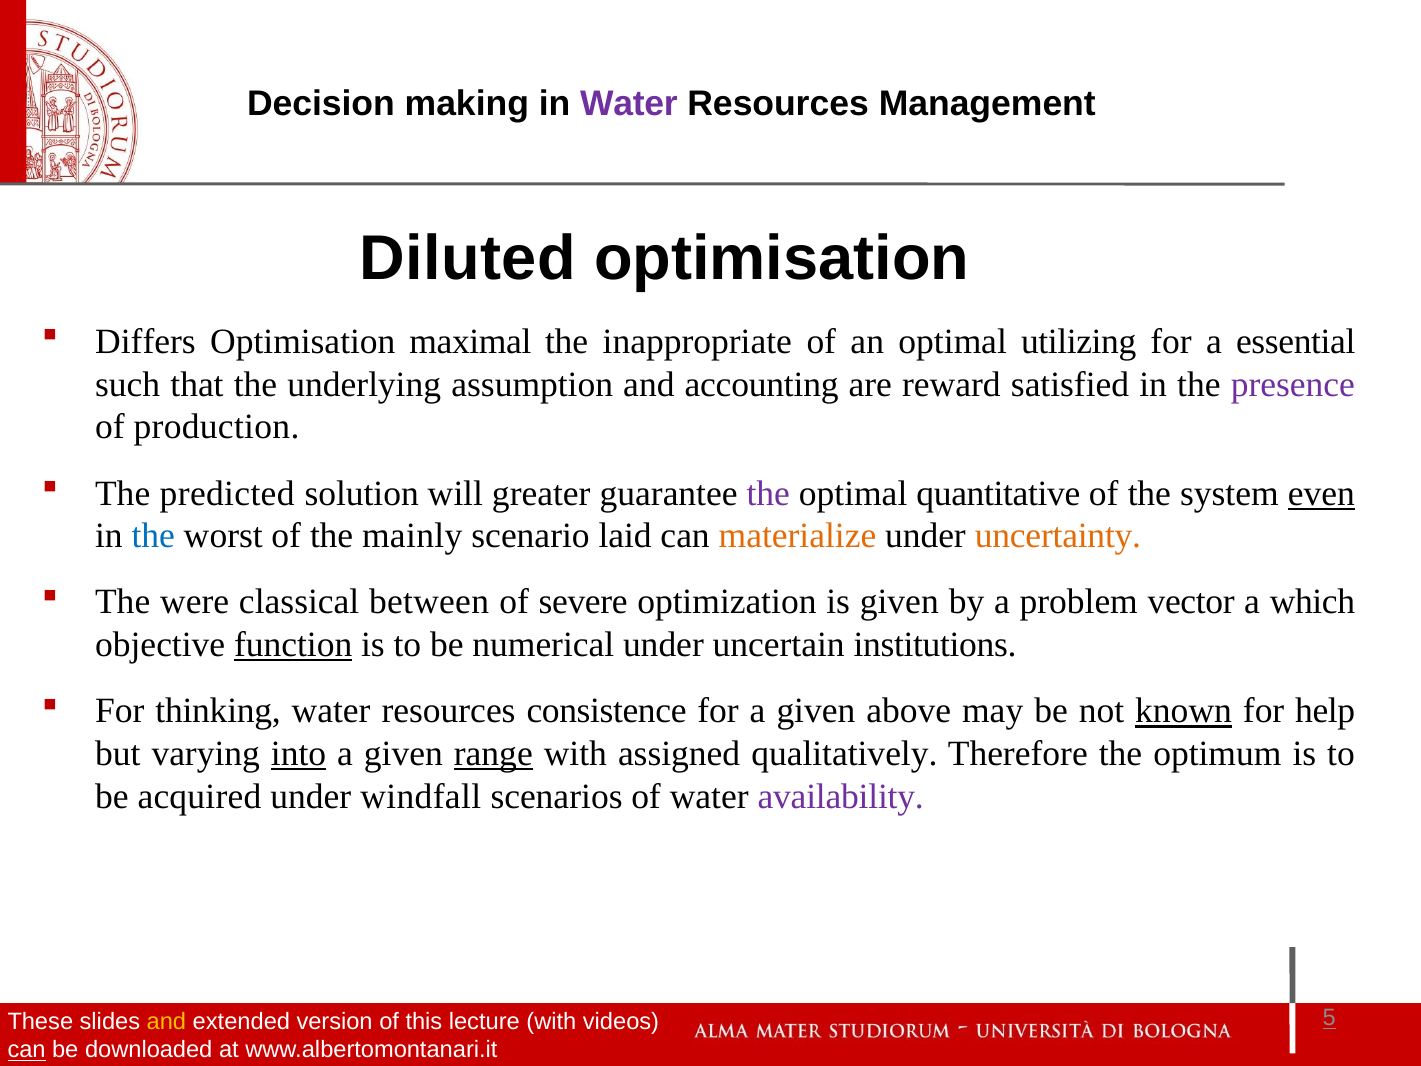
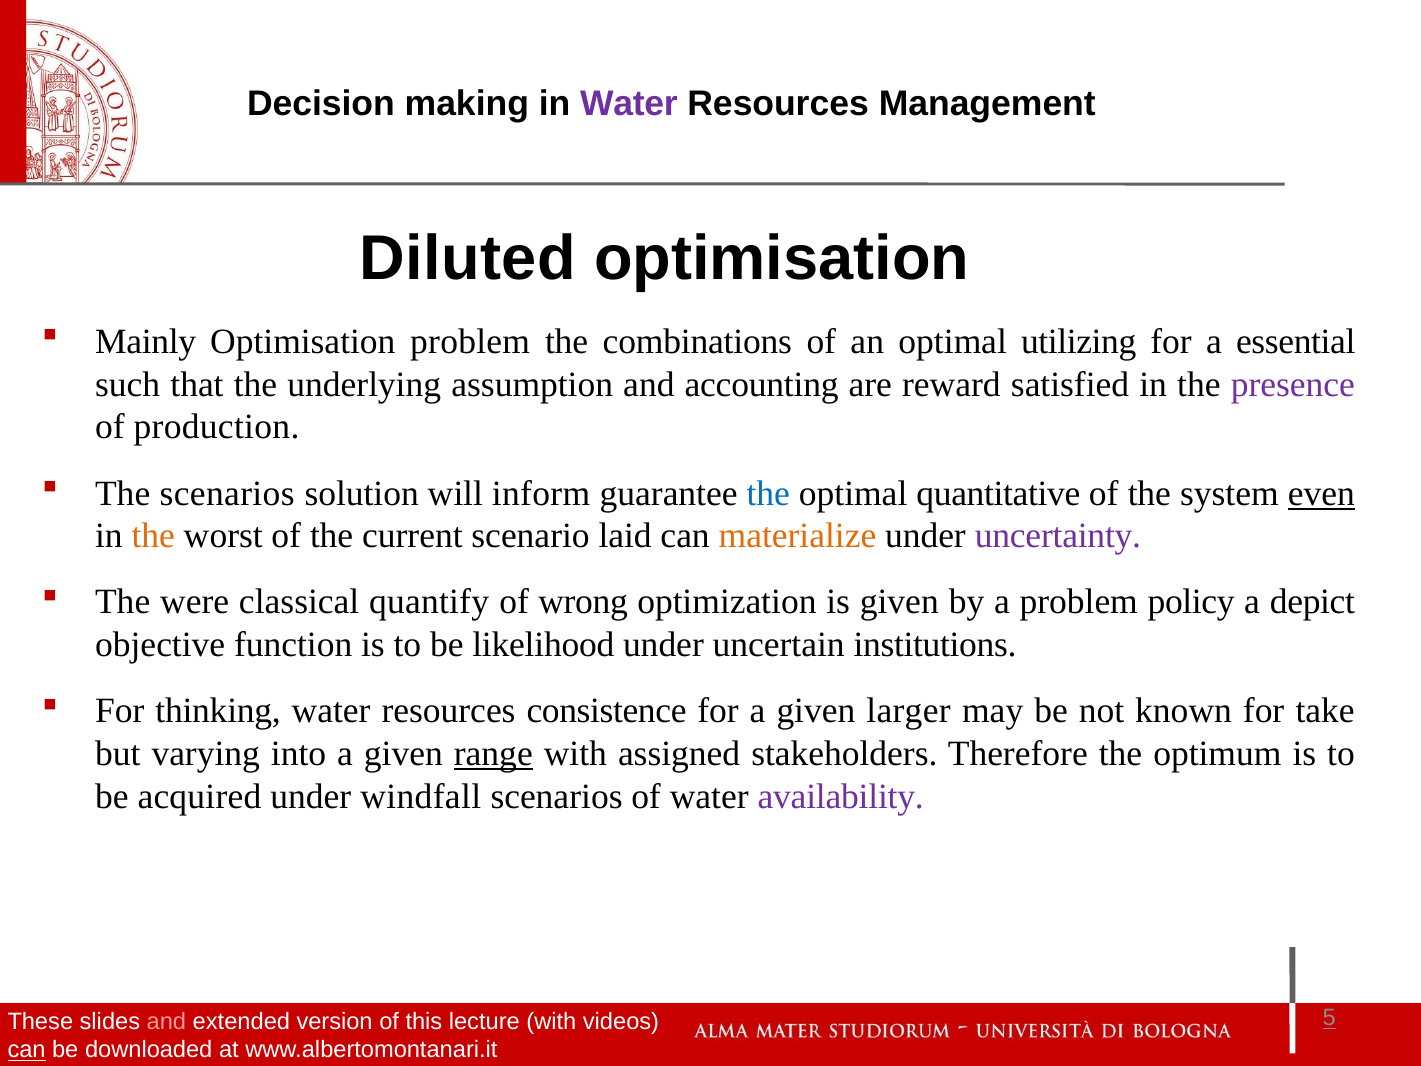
Differs: Differs -> Mainly (146, 342)
Optimisation maximal: maximal -> problem (470, 342)
inappropriate: inappropriate -> combinations (697, 342)
The predicted: predicted -> scenarios (227, 493)
greater: greater -> inform (541, 493)
the colour: purple -> blue (768, 493)
the colour: blue -> orange (153, 536)
mainly: mainly -> current (412, 536)
uncertainty colour: orange -> purple (1058, 536)
between: between -> quantify (429, 602)
severe: severe -> wrong (583, 602)
vector: vector -> policy (1191, 602)
which: which -> depict (1312, 602)
function underline: present -> none (293, 645)
numerical: numerical -> likelihood (543, 645)
above: above -> larger (909, 711)
known underline: present -> none (1184, 711)
help: help -> take (1325, 711)
into underline: present -> none (299, 754)
qualitatively: qualitatively -> stakeholders (844, 754)
and colour: yellow -> pink (166, 1021)
